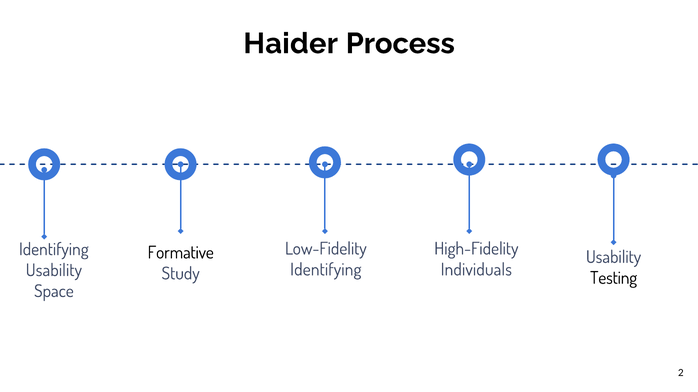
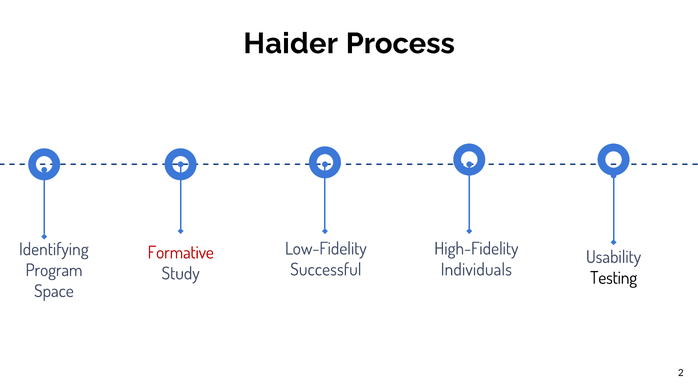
Formative colour: black -> red (181, 253)
Identifying: Identifying -> Successful (326, 270)
Usability: Usability -> Program (54, 271)
